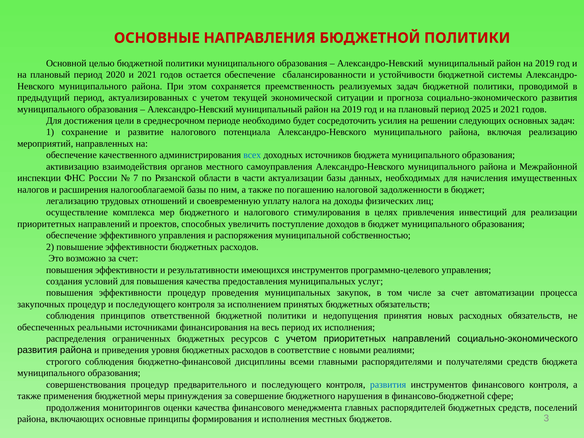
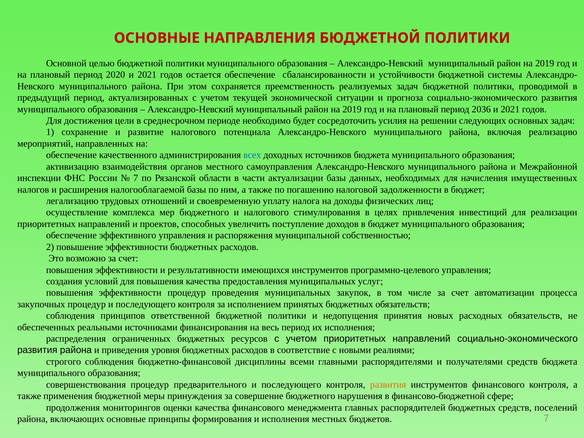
2025: 2025 -> 2036 (481, 109)
развития colour: blue -> orange (388, 385)
бюджетов 3: 3 -> 7 (546, 418)
